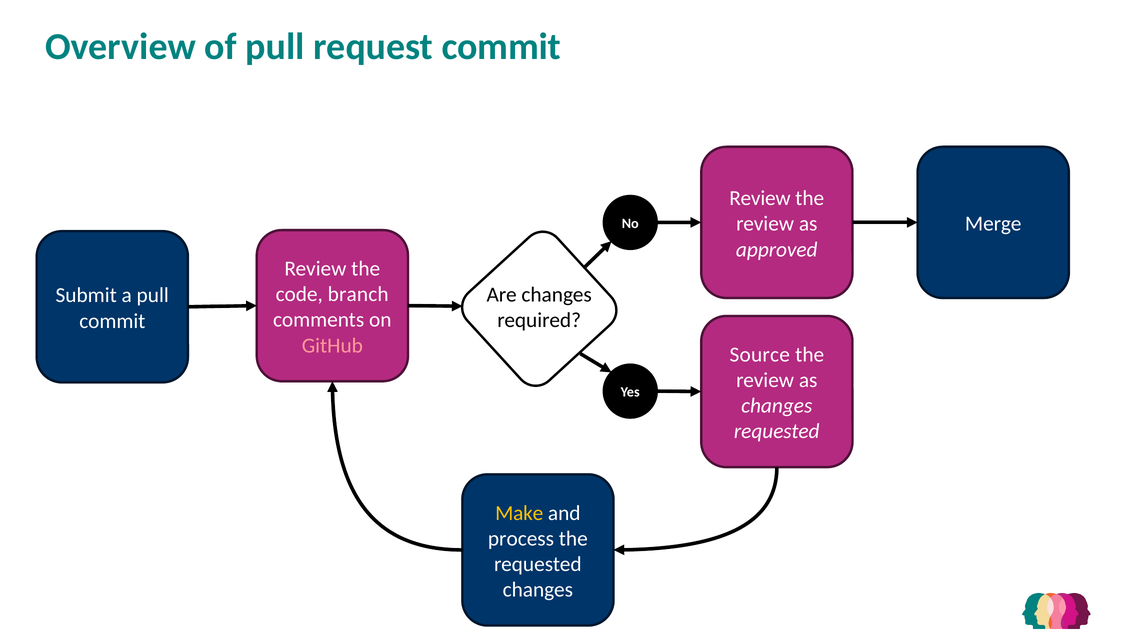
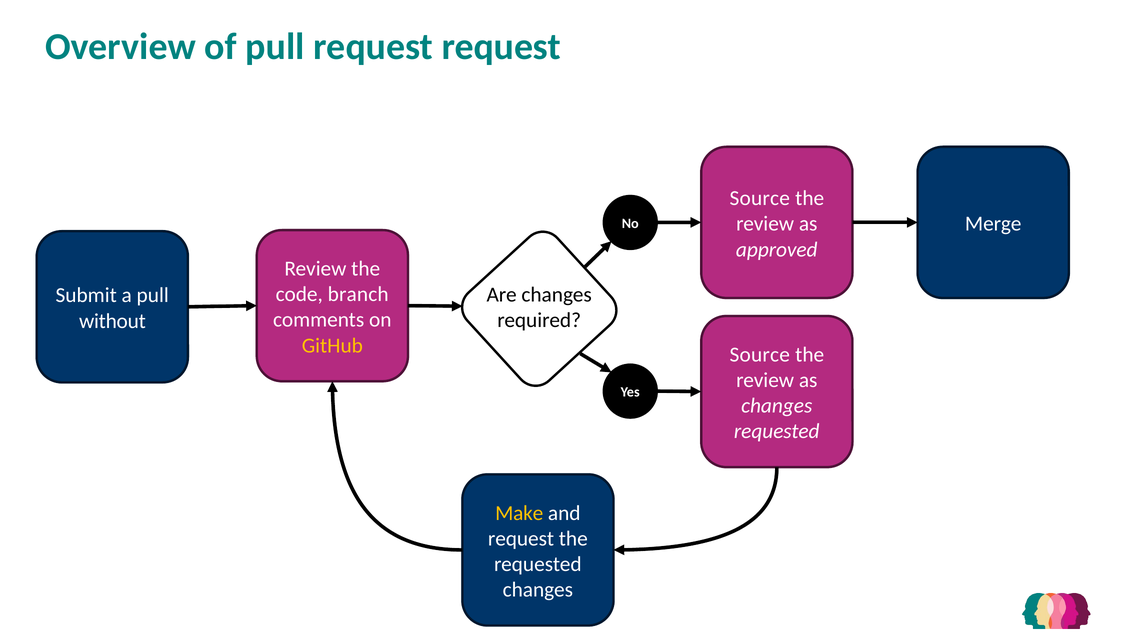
request commit: commit -> request (501, 47)
Review: Review -> Source (760, 198)
commit: commit -> without (112, 321)
GitHub colour: pink -> yellow (332, 346)
process: process -> request (521, 539)
